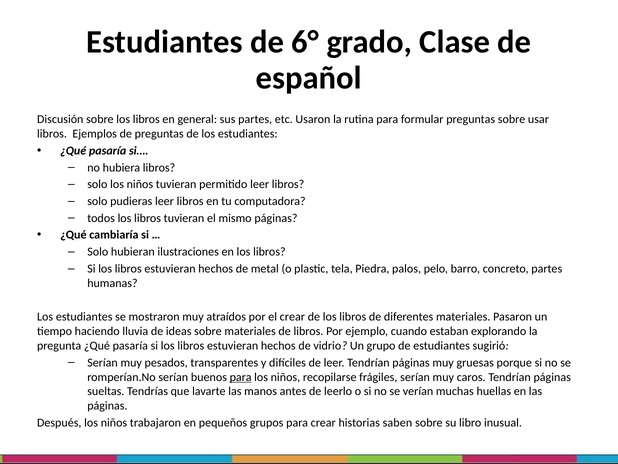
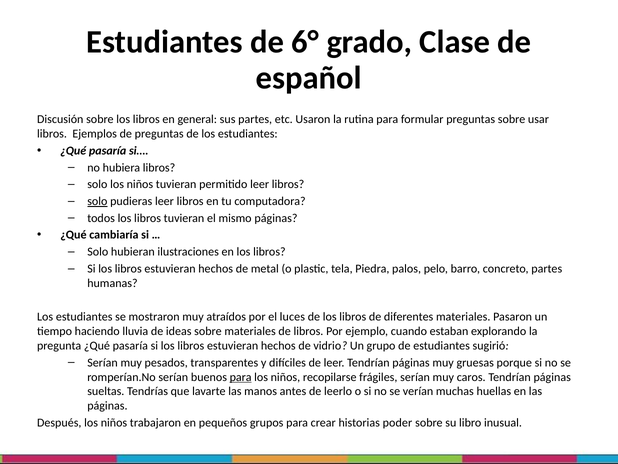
solo underline: none -> present (97, 201)
el crear: crear -> luces (292, 317)
saben: saben -> poder (397, 422)
